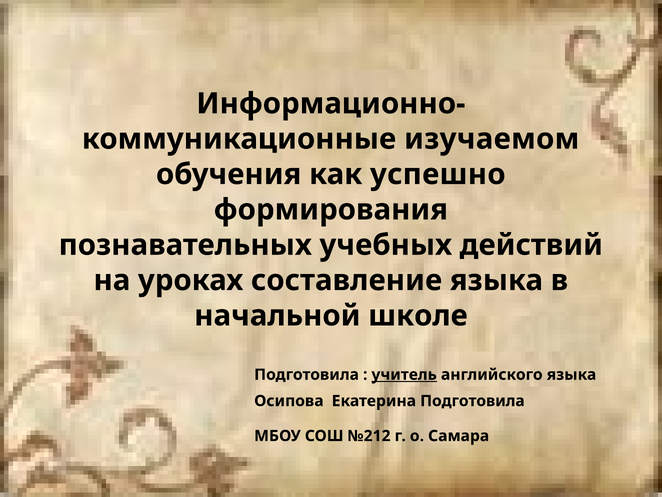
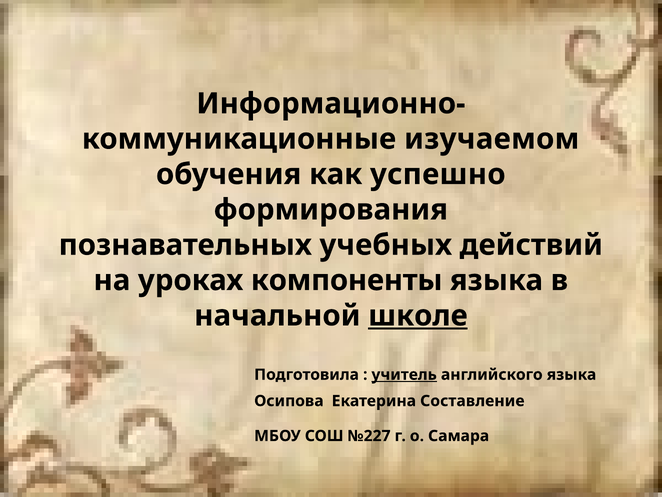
составление: составление -> компоненты (347, 280)
школе underline: none -> present (418, 315)
Екатерина Подготовила: Подготовила -> Составление (472, 401)
№212: №212 -> №227 (369, 436)
